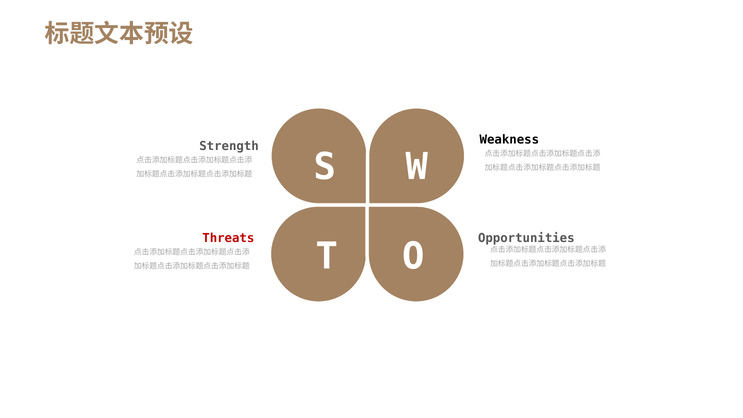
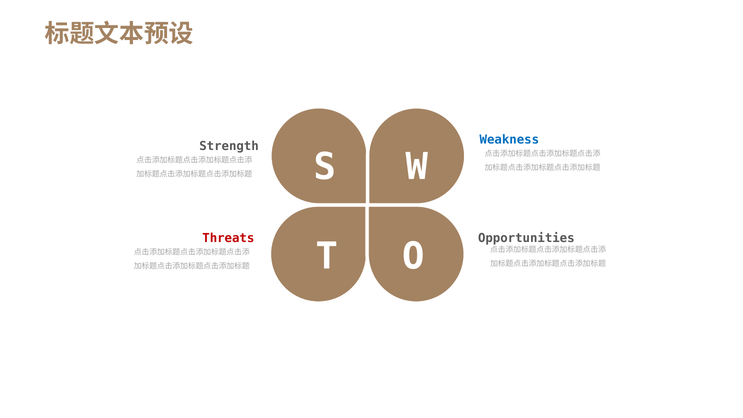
Weakness colour: black -> blue (509, 140)
